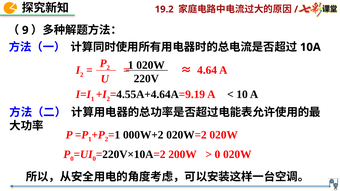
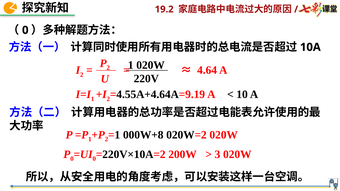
9: 9 -> 0 (25, 30)
000W+2: 000W+2 -> 000W+8 (143, 135)
0: 0 -> 3 (217, 155)
